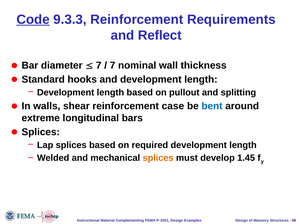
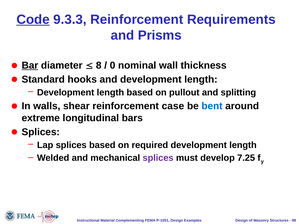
Reflect: Reflect -> Prisms (160, 35)
Bar underline: none -> present (30, 65)
7: 7 -> 8 (99, 65)
7: 7 -> 0 (113, 65)
splices colour: orange -> purple (158, 158)
1.45: 1.45 -> 7.25 (246, 158)
